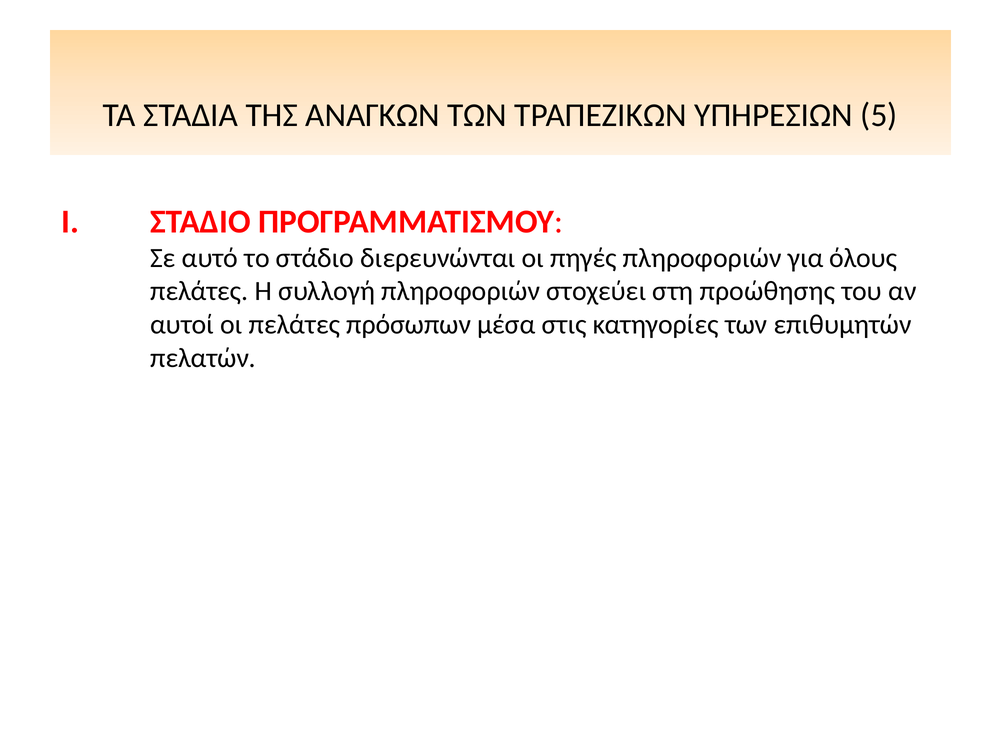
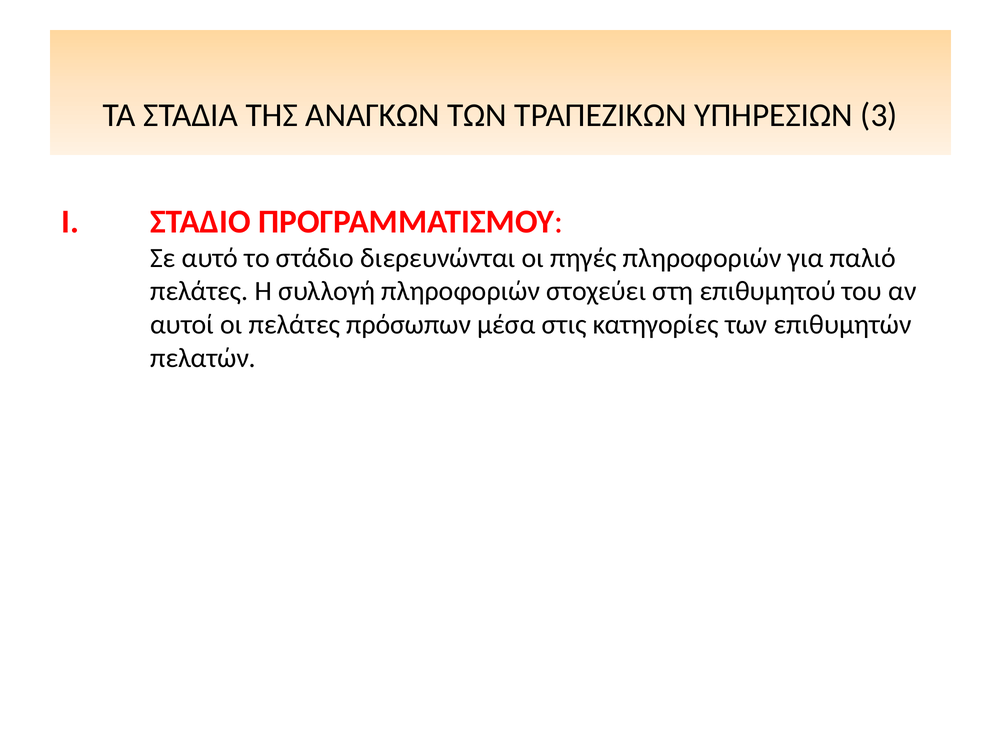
5: 5 -> 3 (879, 115)
όλους: όλους -> παλιό (863, 258)
προώθησης: προώθησης -> επιθυμητού (768, 291)
